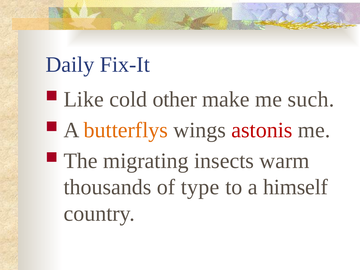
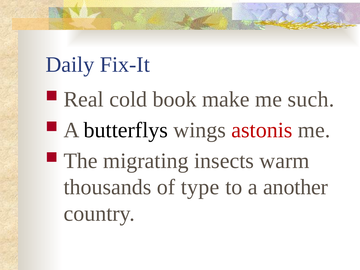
Like: Like -> Real (84, 99)
other: other -> book (175, 99)
butterflys colour: orange -> black (126, 130)
himself: himself -> another (296, 187)
